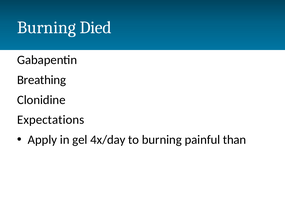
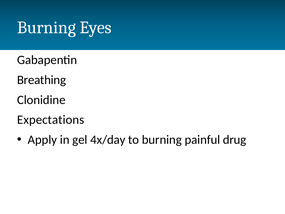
Died: Died -> Eyes (96, 28)
than: than -> drug (235, 140)
